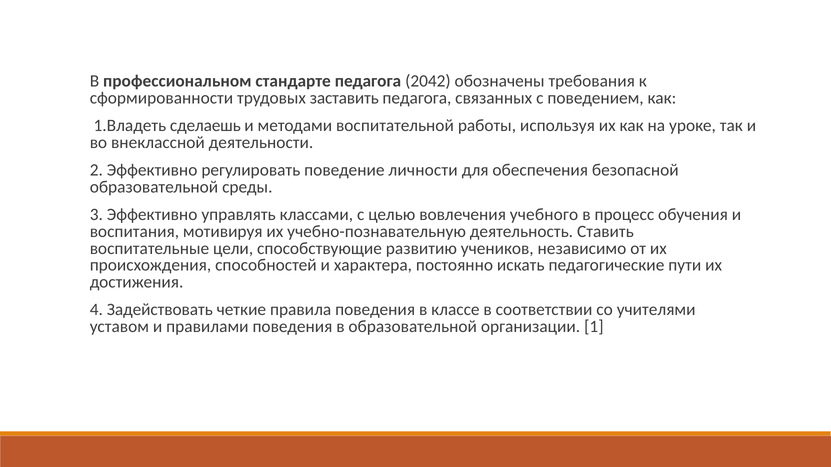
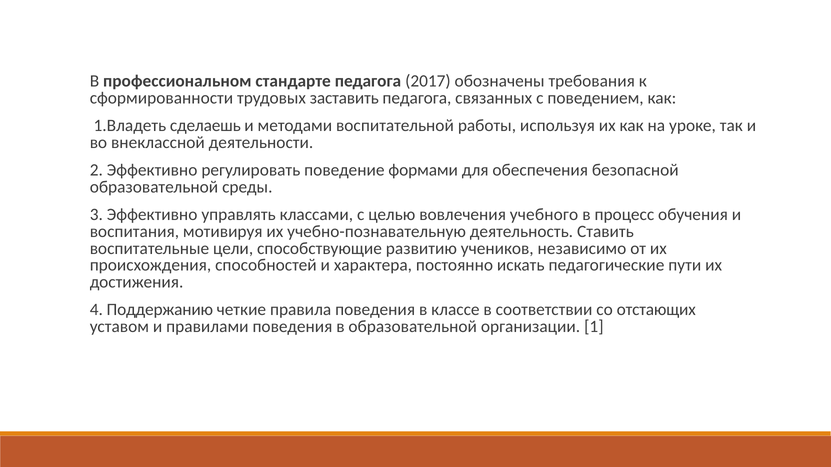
2042: 2042 -> 2017 (428, 81)
личности: личности -> формами (423, 170)
Задействовать: Задействовать -> Поддержанию (160, 310)
учителями: учителями -> отстающих (656, 310)
